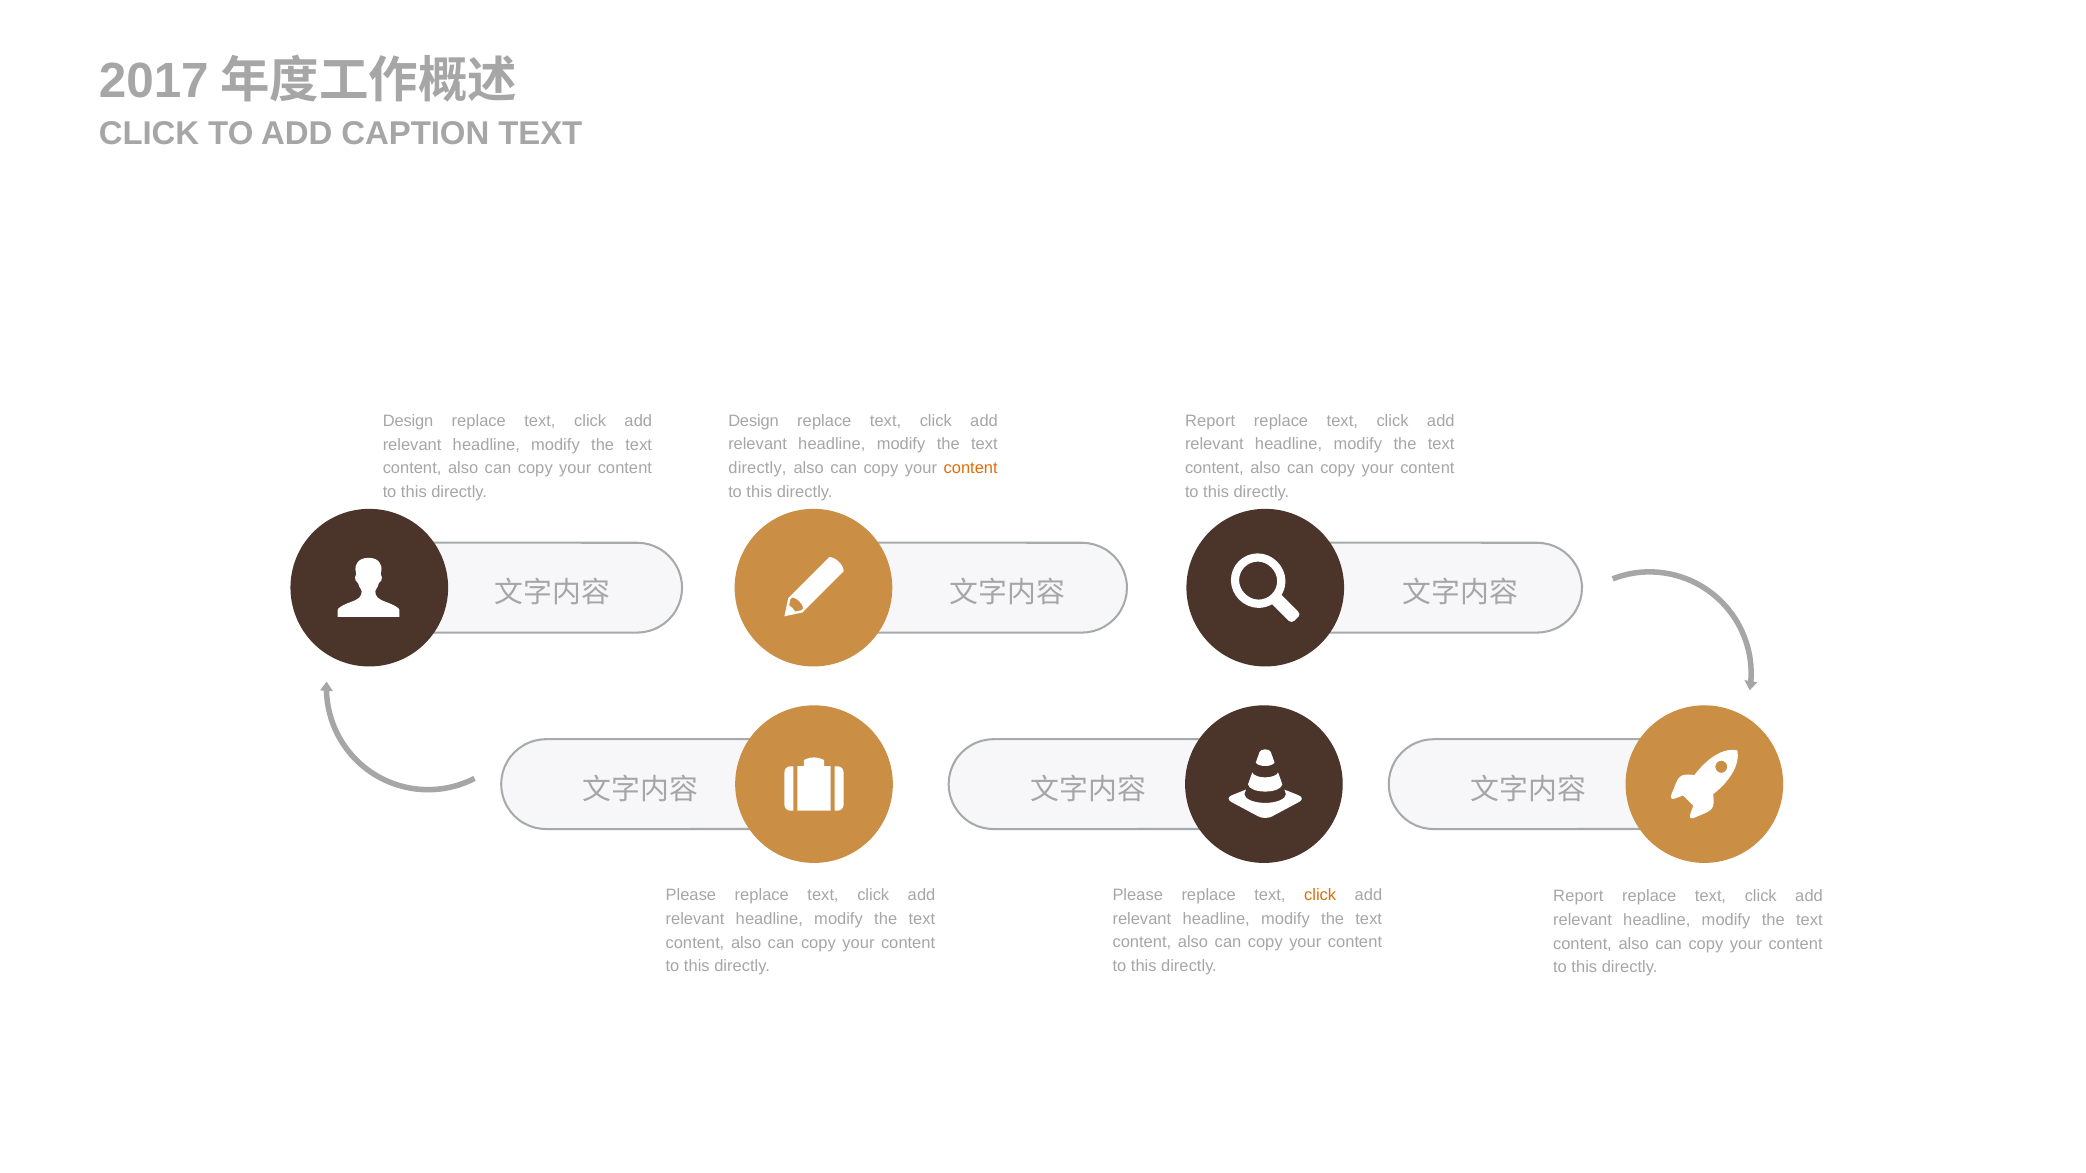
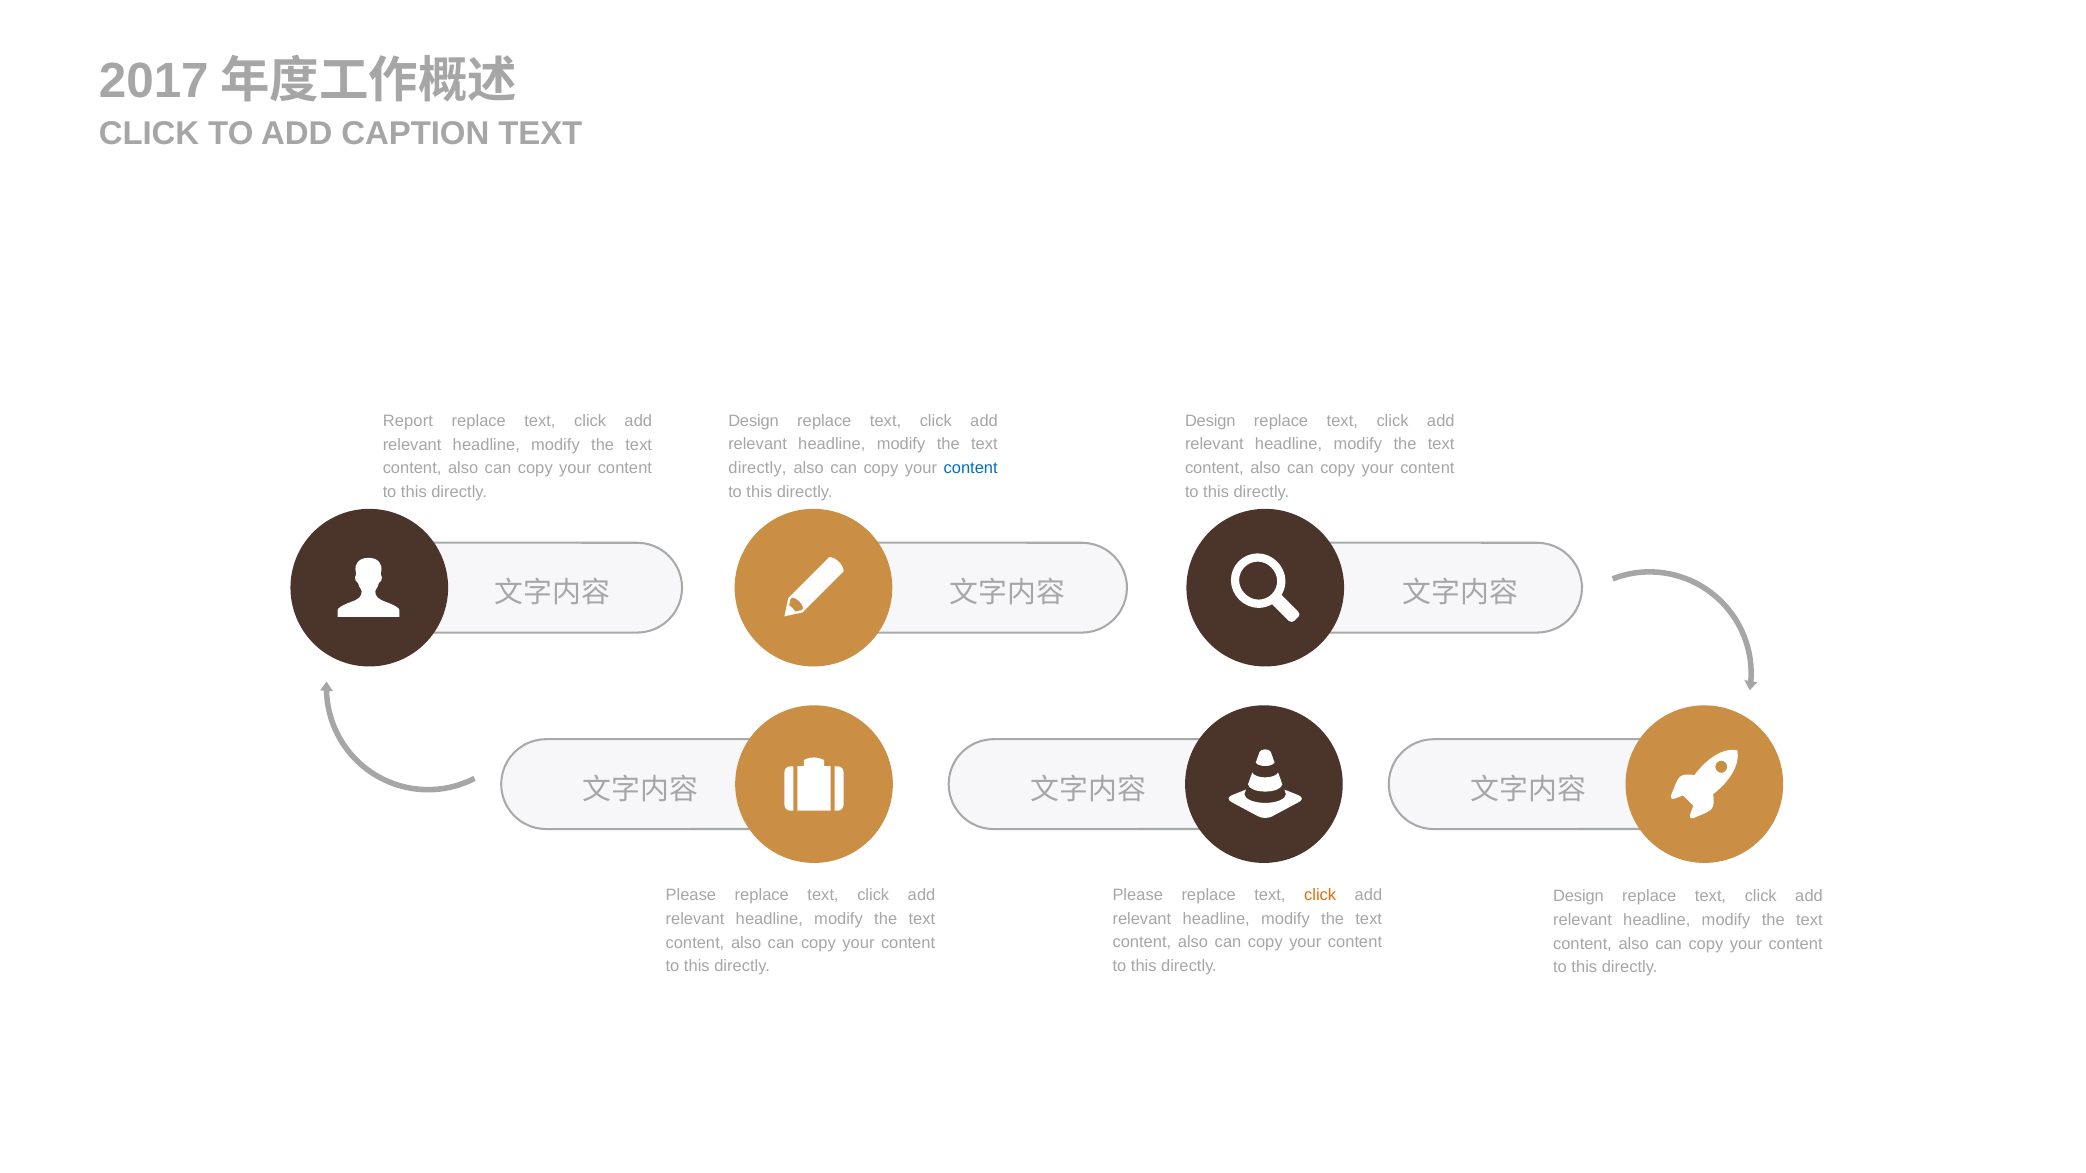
Report: Report -> Design (1210, 421)
Design: Design -> Report (408, 421)
content colour: orange -> blue (971, 468)
Report: Report -> Design (1578, 897)
